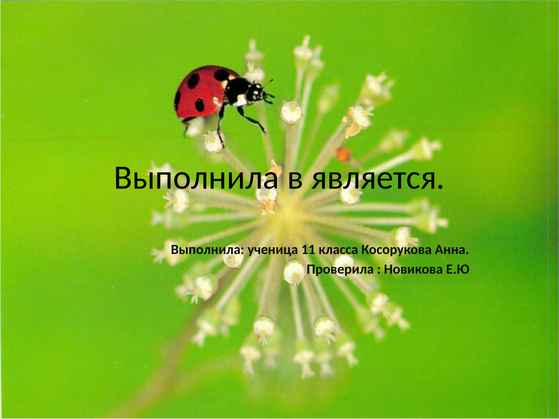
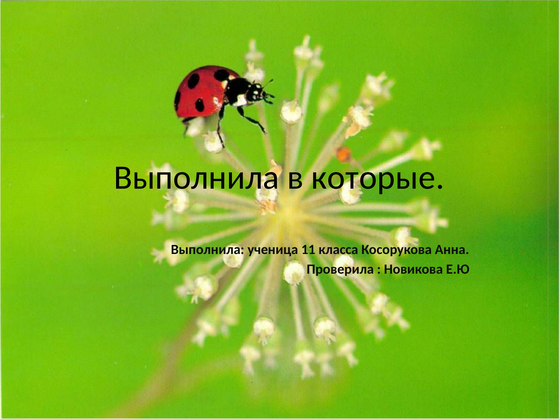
является: является -> которые (378, 178)
